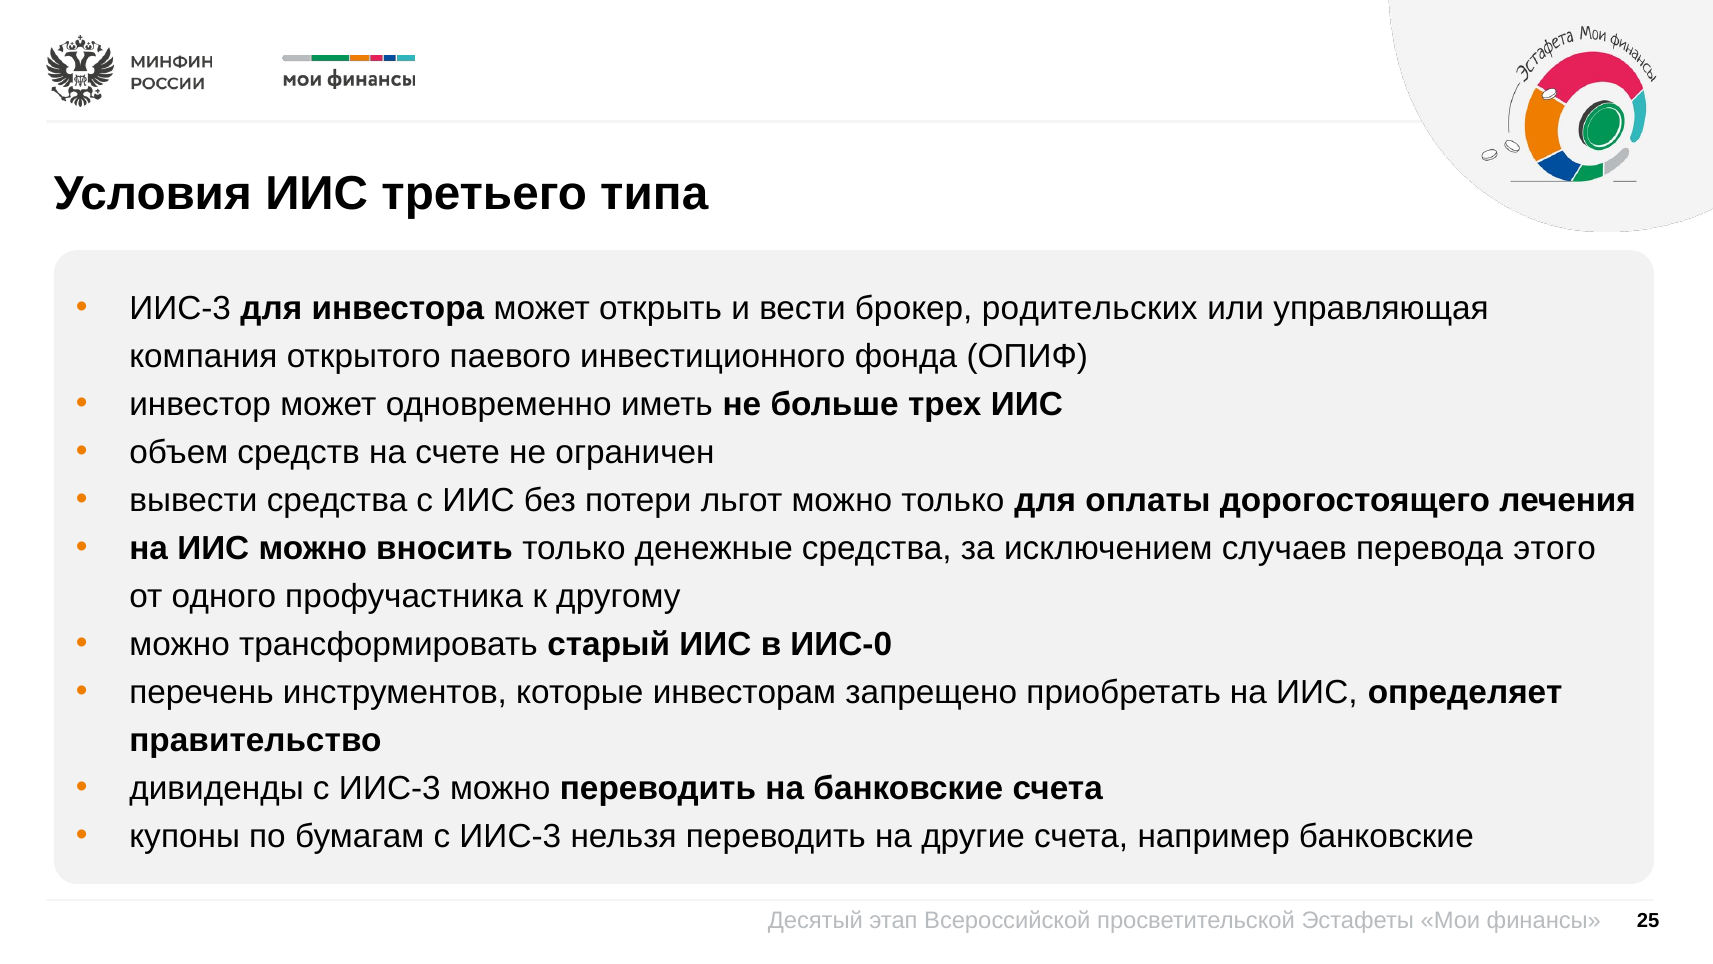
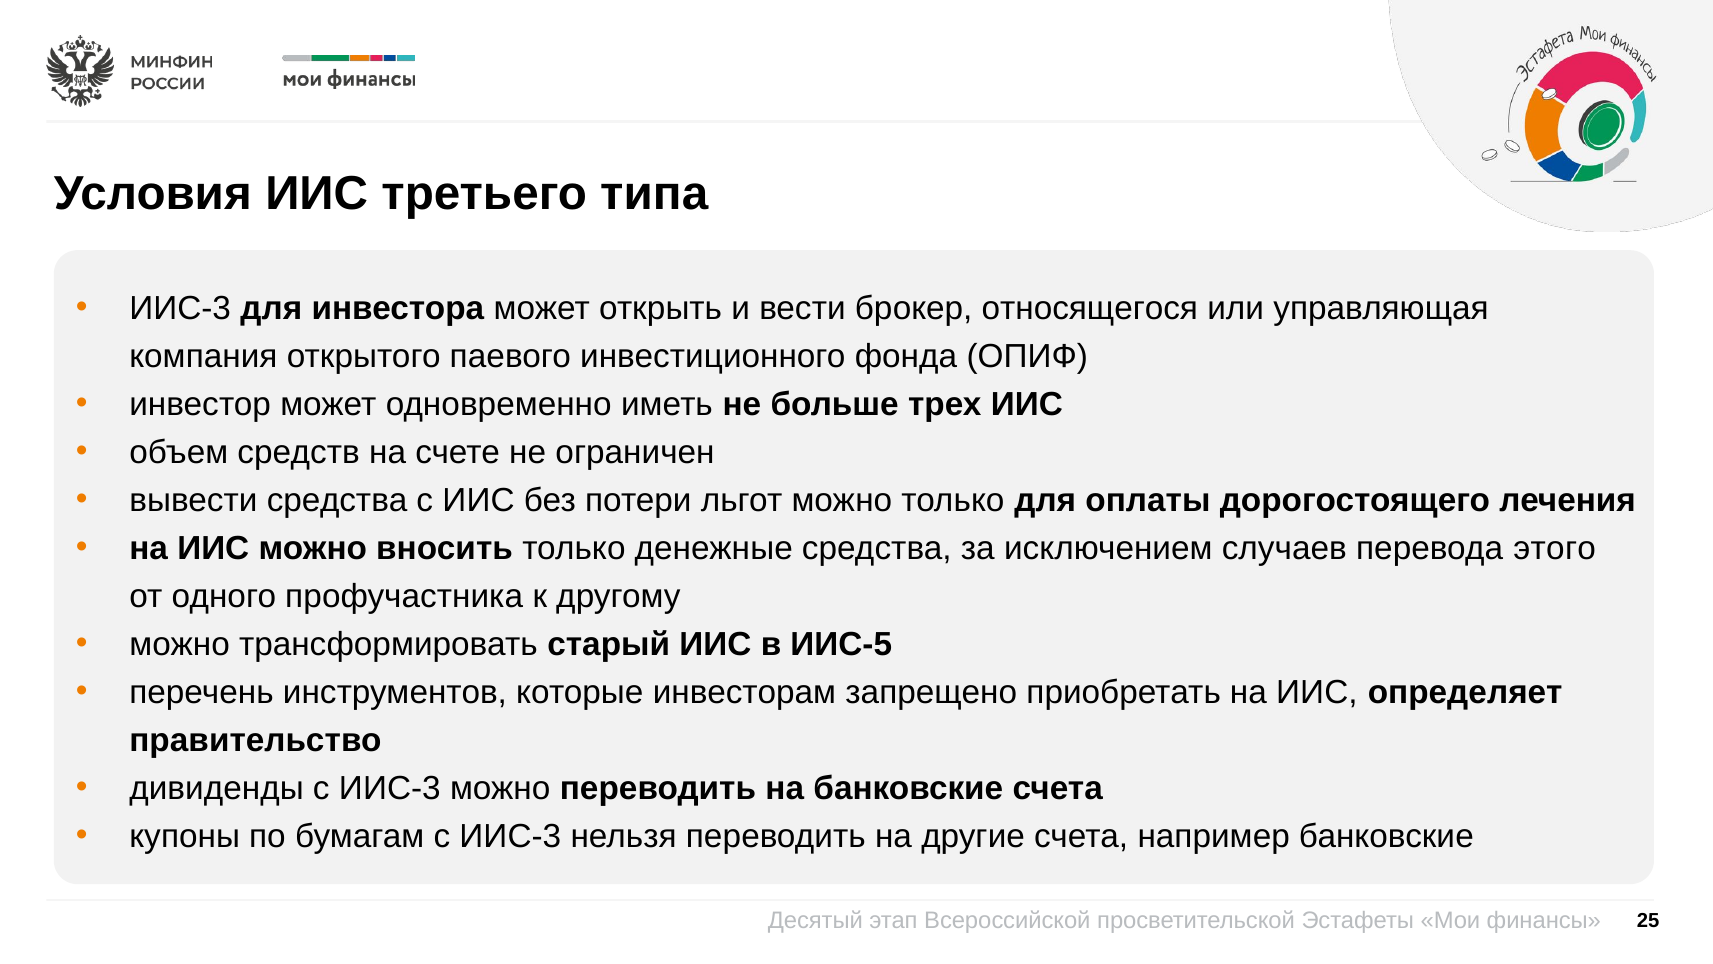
родительских: родительских -> относящегося (1090, 309)
ИИС-0: ИИС-0 -> ИИС-5 (841, 644)
